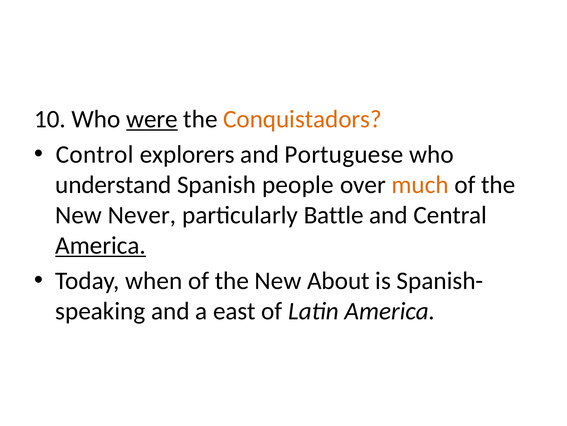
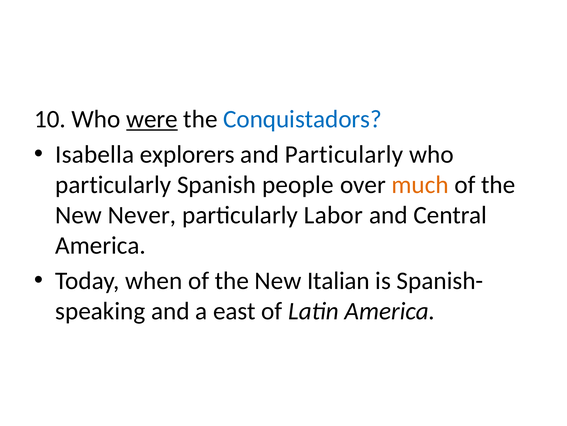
Conquistadors colour: orange -> blue (302, 119)
Control: Control -> Isabella (95, 154)
and Portuguese: Portuguese -> Particularly (344, 154)
understand: understand -> particularly (113, 184)
Battle: Battle -> Labor (333, 215)
America underline: present -> none (101, 245)
About: About -> Italian (338, 280)
